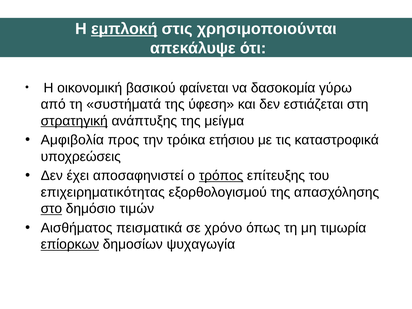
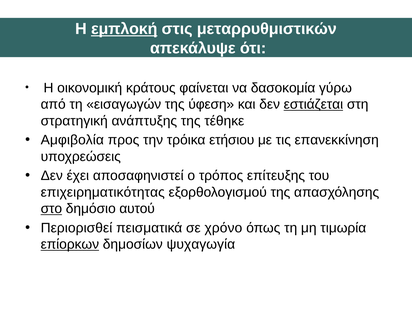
χρησιμοποιούνται: χρησιμοποιούνται -> μεταρρυθμιστικών (267, 29)
βασικού: βασικού -> κράτους (151, 88)
συστήματά: συστήματά -> εισαγωγών (124, 104)
εστιάζεται underline: none -> present (313, 104)
στρατηγική underline: present -> none (74, 121)
μείγμα: μείγμα -> τέθηκε (224, 121)
καταστροφικά: καταστροφικά -> επανεκκίνηση (337, 140)
τρόπος underline: present -> none (221, 176)
τιμών: τιμών -> αυτού (137, 209)
Αισθήματος: Αισθήματος -> Περιορισθεί (76, 228)
